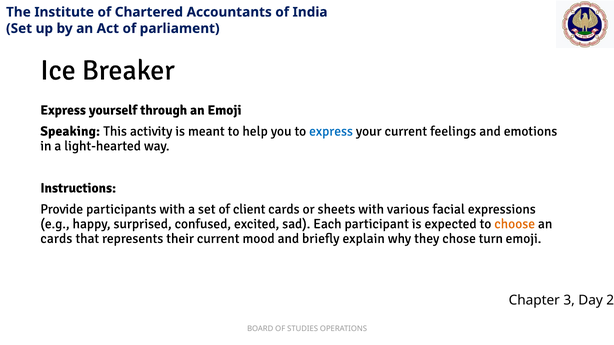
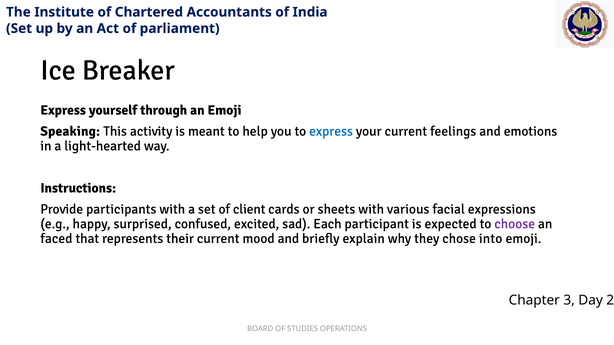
choose colour: orange -> purple (515, 224)
cards: cards -> faced (56, 239)
turn: turn -> into (491, 239)
